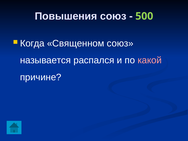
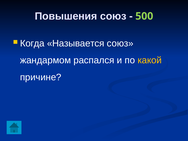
Священном: Священном -> Называется (76, 43)
называется: называется -> жандармом (45, 60)
какой colour: pink -> yellow (150, 60)
